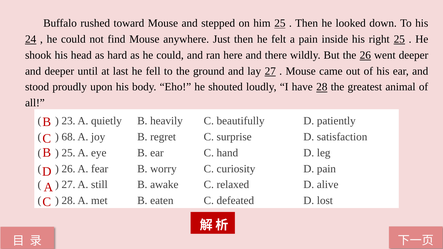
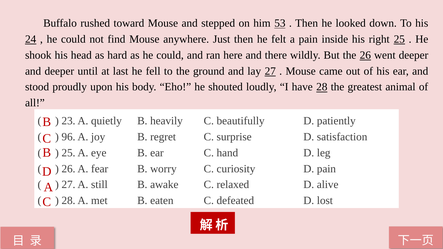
him 25: 25 -> 53 (280, 23)
68: 68 -> 96 (68, 137)
